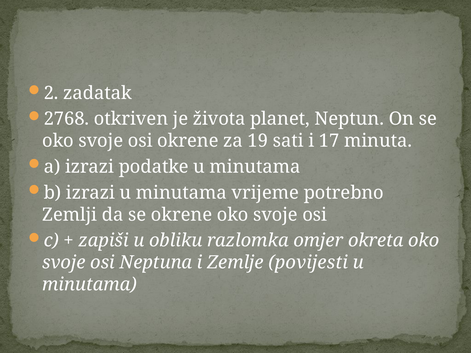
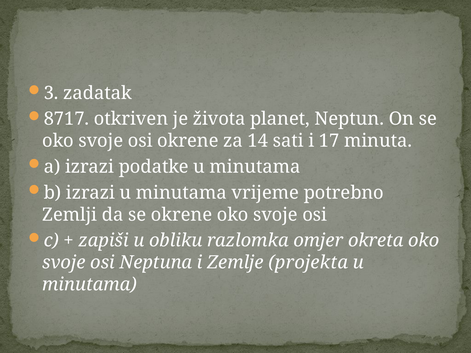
2: 2 -> 3 (51, 93)
2768: 2768 -> 8717 (66, 119)
19: 19 -> 14 (258, 141)
povijesti: povijesti -> projekta (308, 263)
